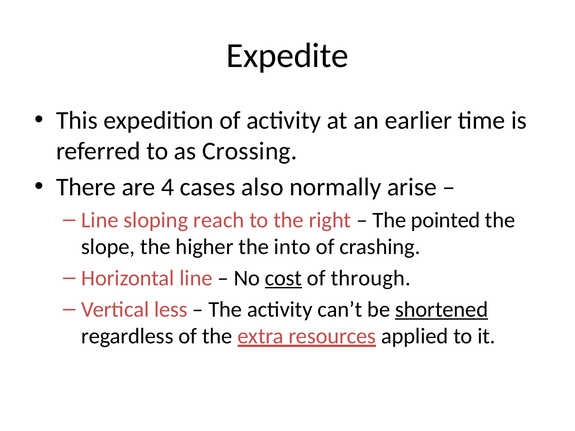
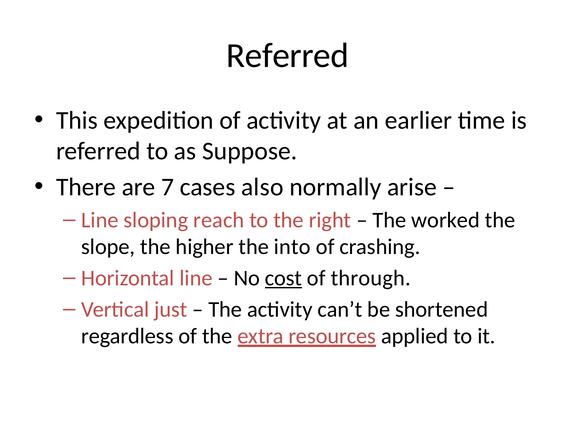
Expedite: Expedite -> Referred (288, 56)
Crossing: Crossing -> Suppose (250, 151)
4: 4 -> 7 (168, 187)
pointed: pointed -> worked (446, 220)
less: less -> just (171, 310)
shortened underline: present -> none (442, 310)
